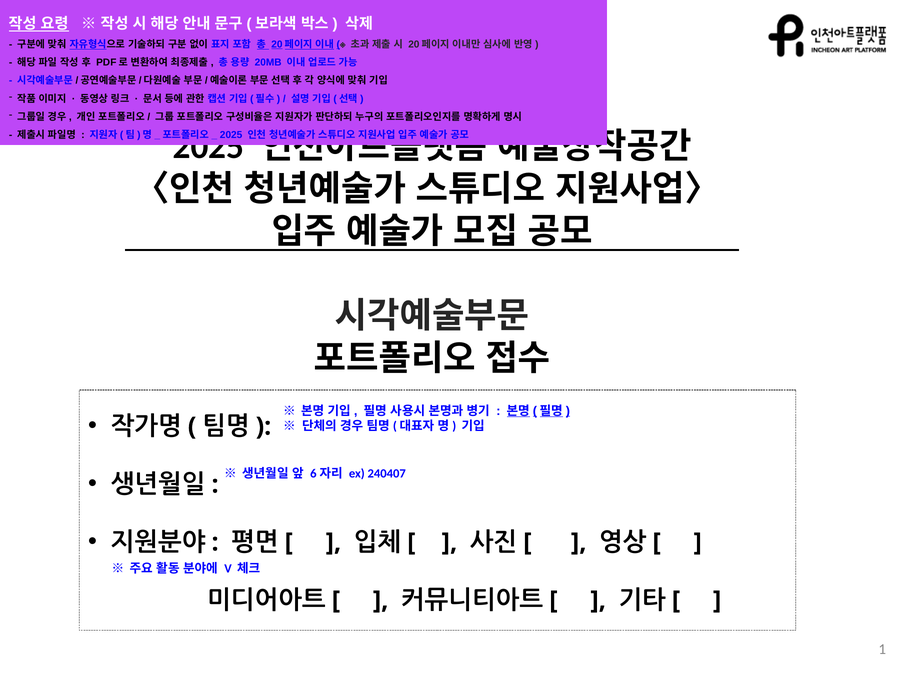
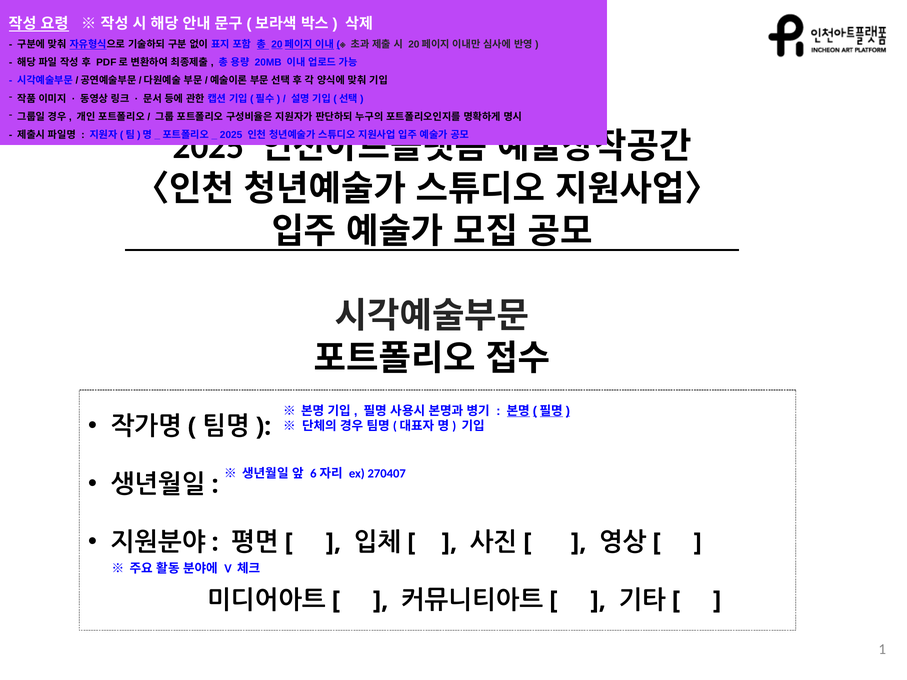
240407: 240407 -> 270407 (387, 474)
